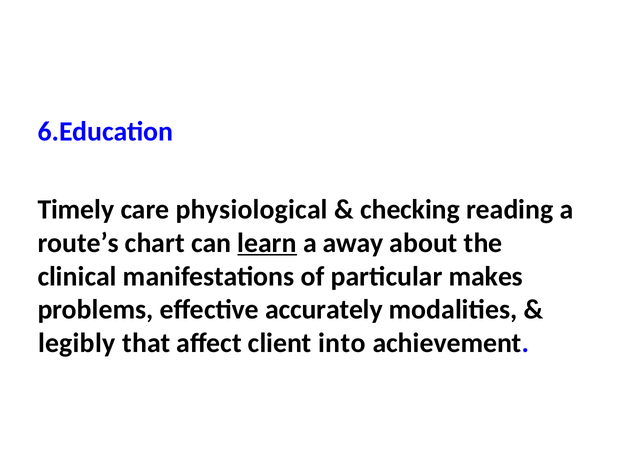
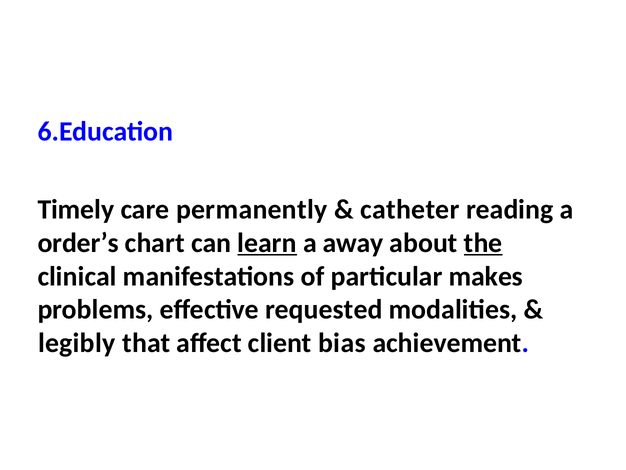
physiological: physiological -> permanently (252, 209)
checking: checking -> catheter (410, 209)
route’s: route’s -> order’s (78, 243)
the underline: none -> present (483, 243)
accurately: accurately -> requested (324, 309)
into: into -> bias (342, 343)
